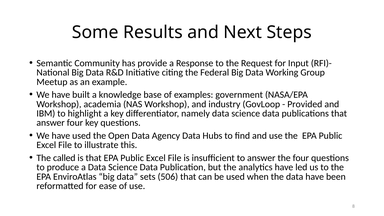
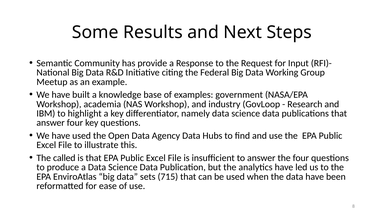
Provided: Provided -> Research (305, 104)
506: 506 -> 715 (168, 177)
